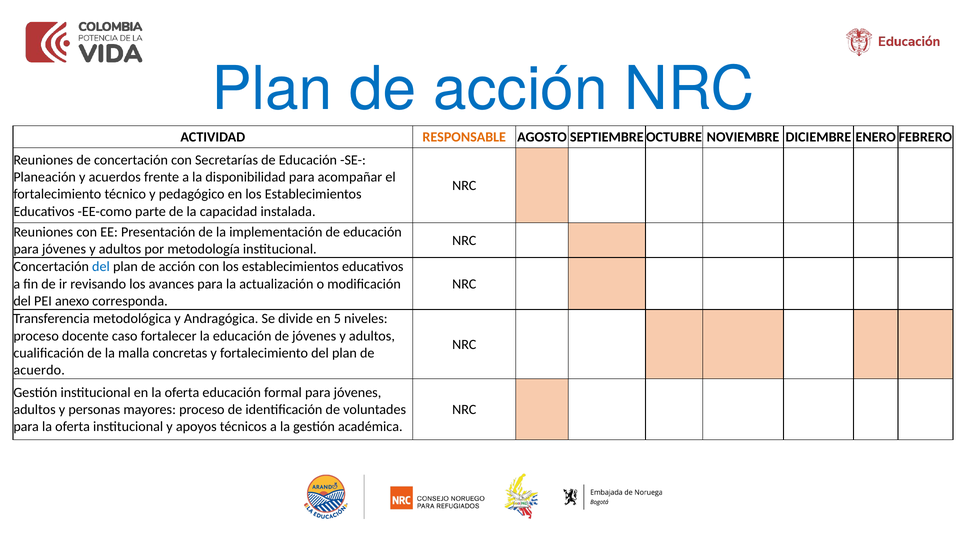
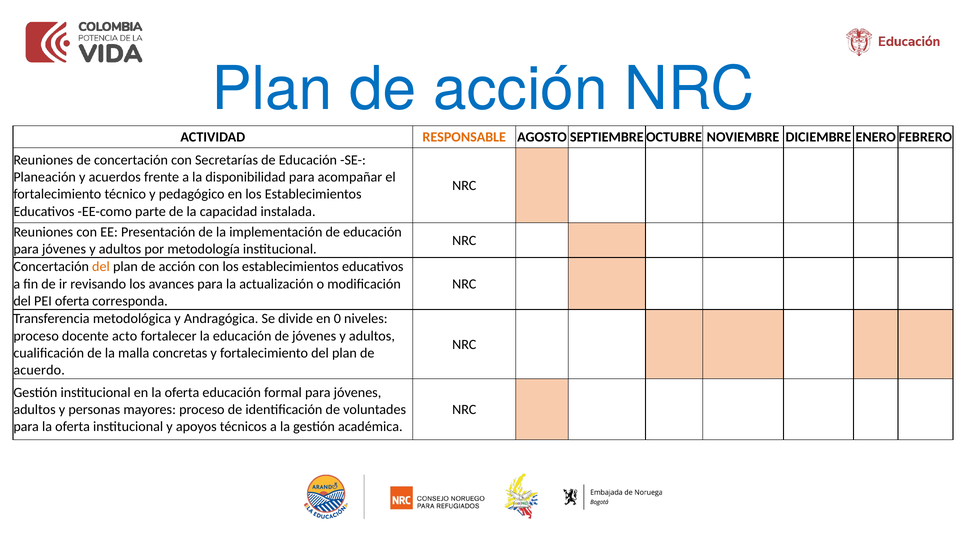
del colour: blue -> orange (101, 267)
PEI anexo: anexo -> oferta (72, 301)
5: 5 -> 0 (337, 318)
caso: caso -> acto (125, 336)
